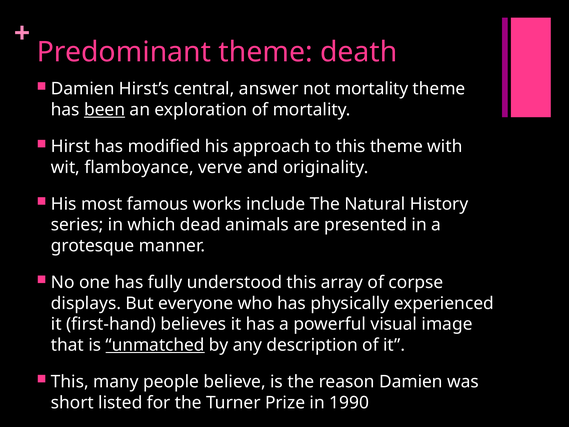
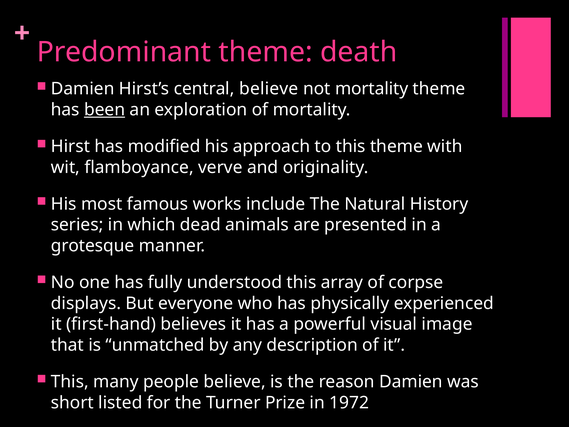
central answer: answer -> believe (269, 89)
unmatched underline: present -> none (155, 345)
1990: 1990 -> 1972 (349, 402)
